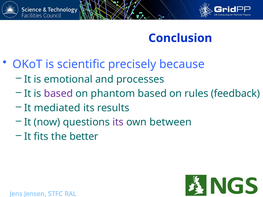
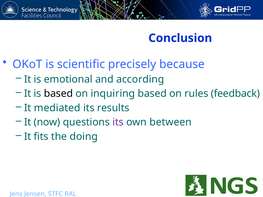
processes: processes -> according (140, 79)
based colour: purple -> black (58, 94)
phantom: phantom -> inquiring (113, 94)
better: better -> doing (84, 137)
